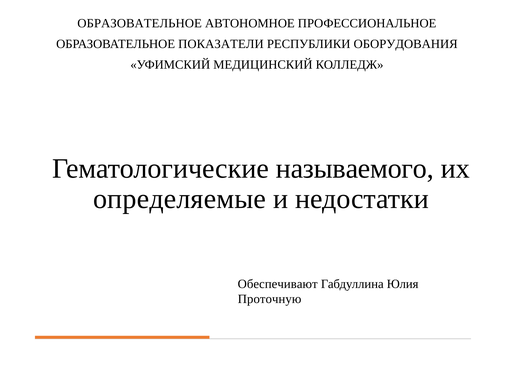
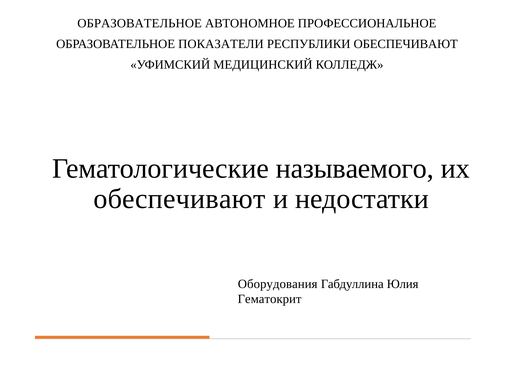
РЕСПУБЛИКИ ОБОРУДОВАНИЯ: ОБОРУДОВАНИЯ -> ОБЕСПЕЧИВАЮТ (406, 44)
определяемые: определяемые -> обеспечивают (179, 199)
Обеспечивают: Обеспечивают -> Оборудования (278, 284)
Проточную: Проточную -> Гематокрит (270, 299)
